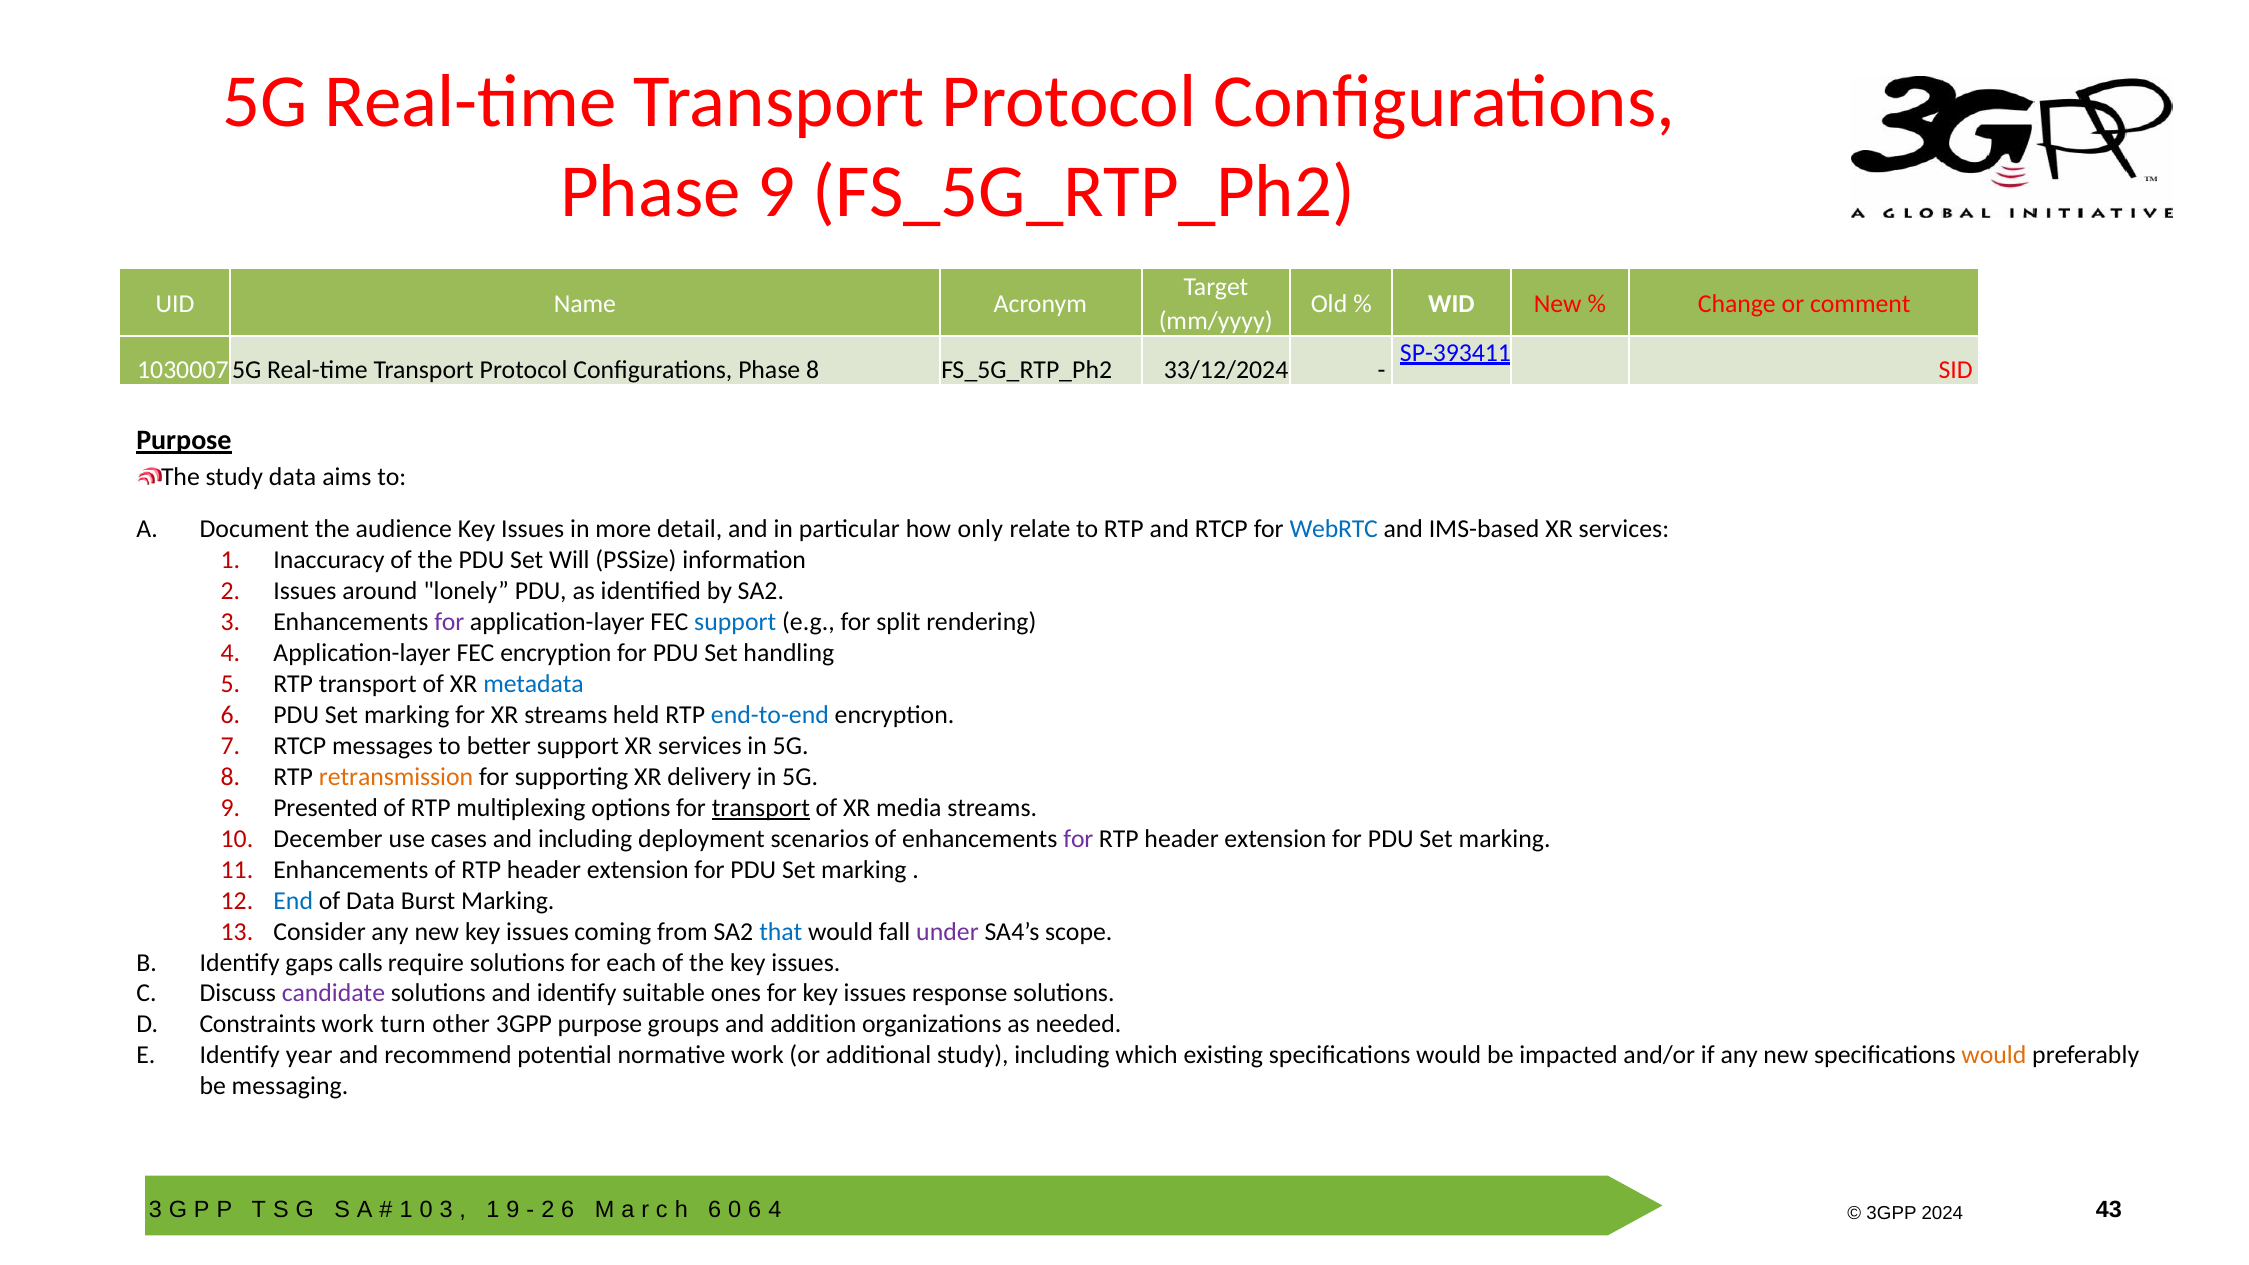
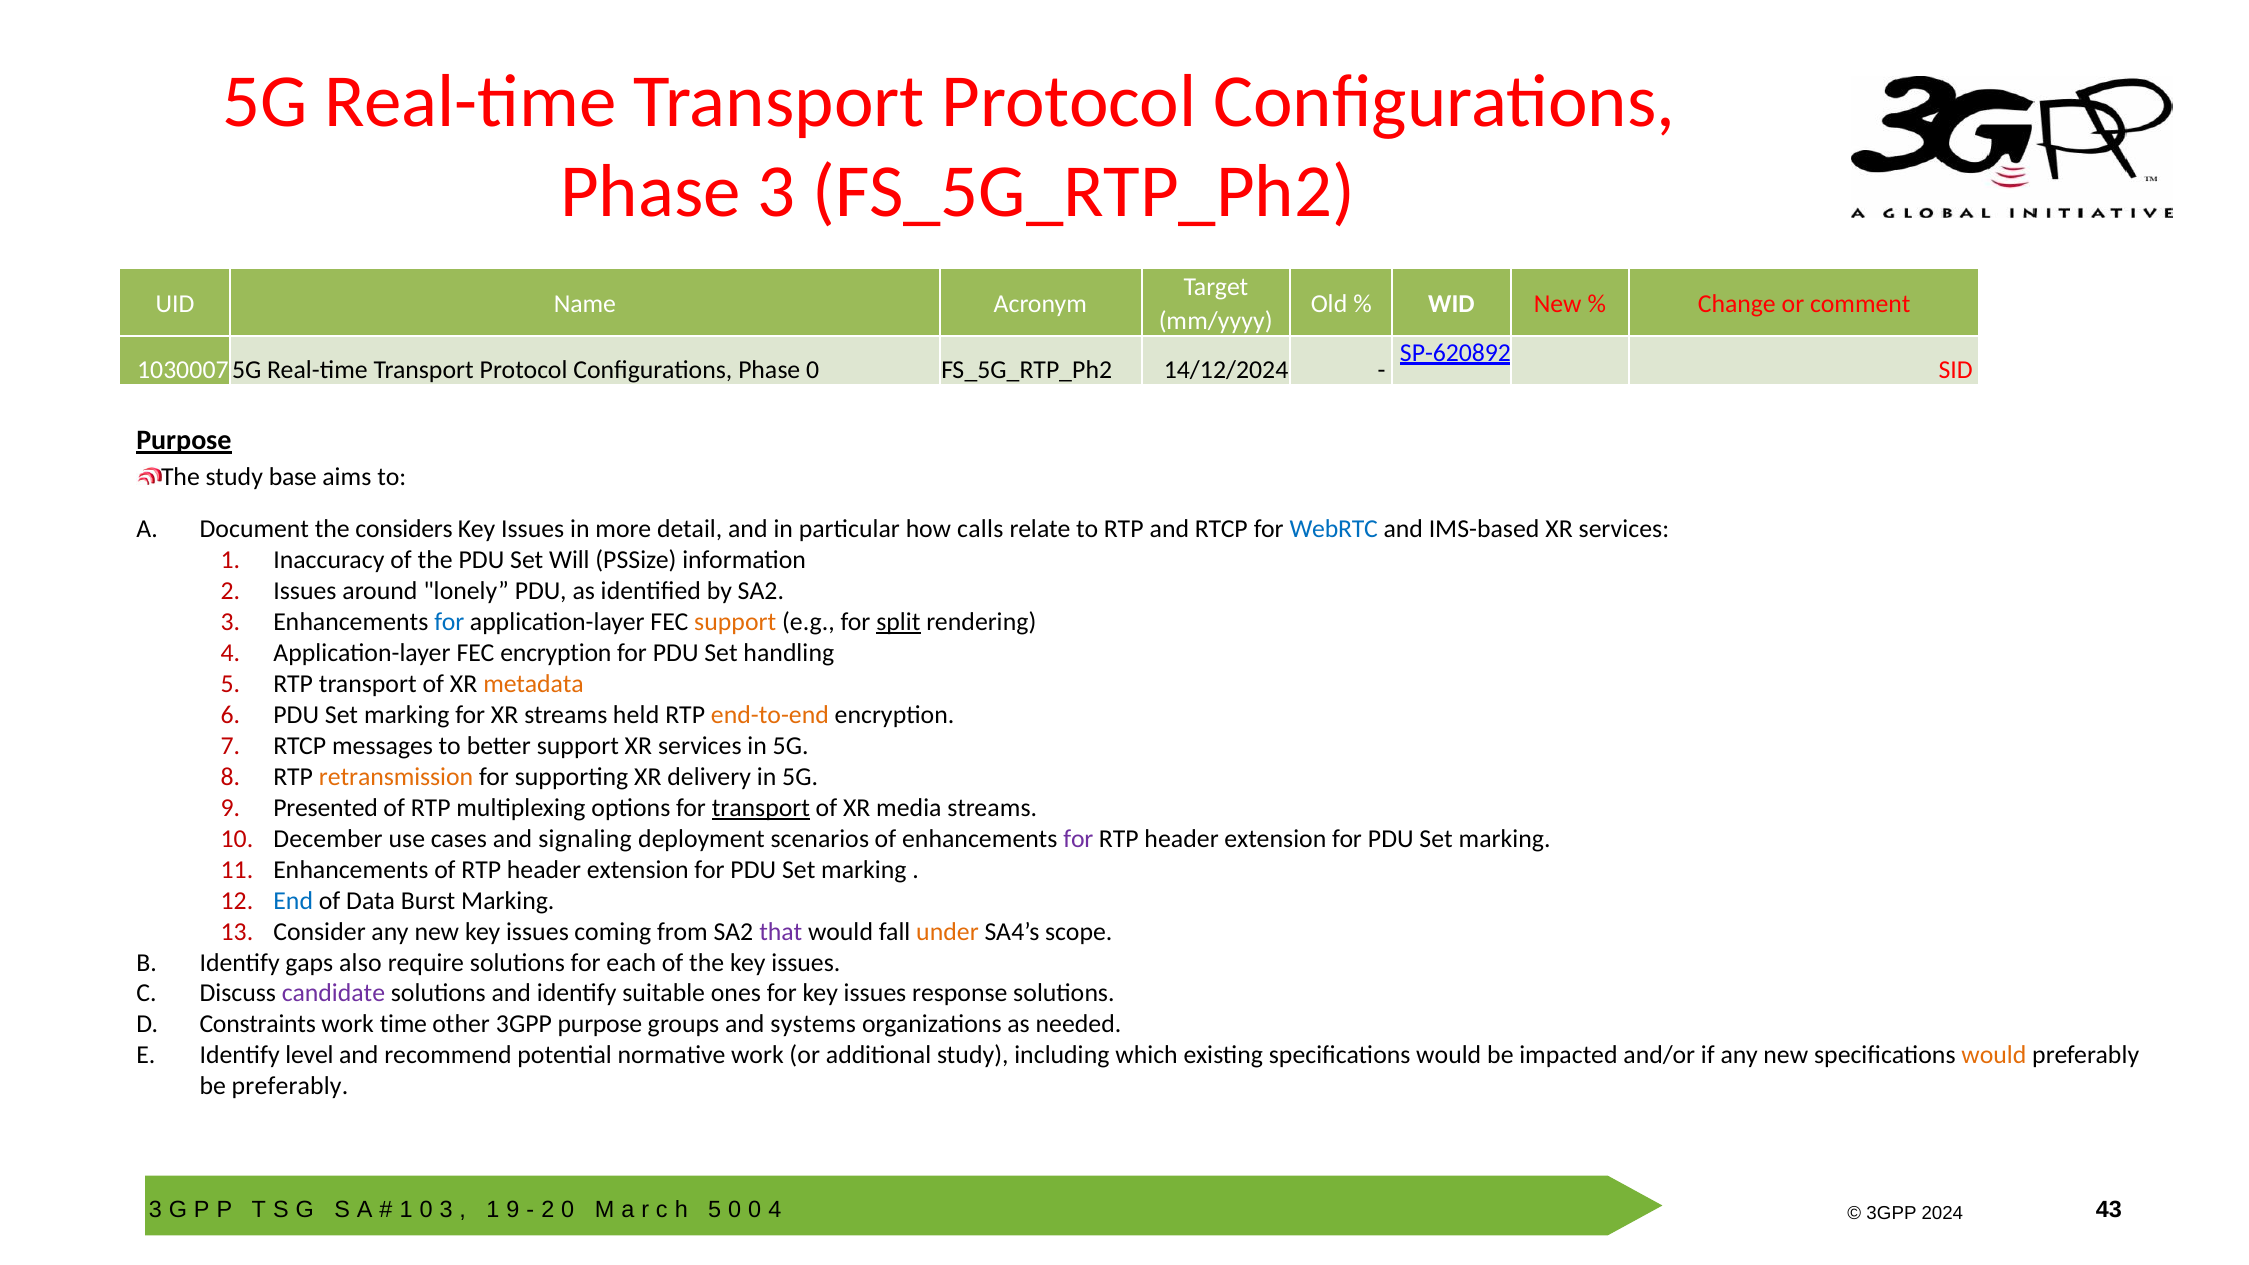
Phase 9: 9 -> 3 (777, 192)
SP-393411: SP-393411 -> SP-620892 (1455, 353)
Phase 8: 8 -> 0 (813, 370)
33/12/2024: 33/12/2024 -> 14/12/2024 (1226, 370)
study data: data -> base (293, 477)
audience: audience -> considers (404, 529)
only: only -> calls (980, 529)
for colour: purple -> blue (449, 622)
support colour: blue -> orange (735, 622)
split underline: none -> present (898, 622)
metadata colour: blue -> orange (533, 684)
end-to-end colour: blue -> orange (770, 715)
and including: including -> signaling (585, 839)
that colour: blue -> purple (781, 932)
under colour: purple -> orange (947, 932)
calls: calls -> also (360, 963)
turn: turn -> time (403, 1024)
addition: addition -> systems (813, 1024)
year: year -> level (310, 1055)
be messaging: messaging -> preferably (290, 1086)
2 6: 6 -> 0 (568, 1210)
6: 6 -> 5 (715, 1210)
6: 6 -> 0 (755, 1210)
